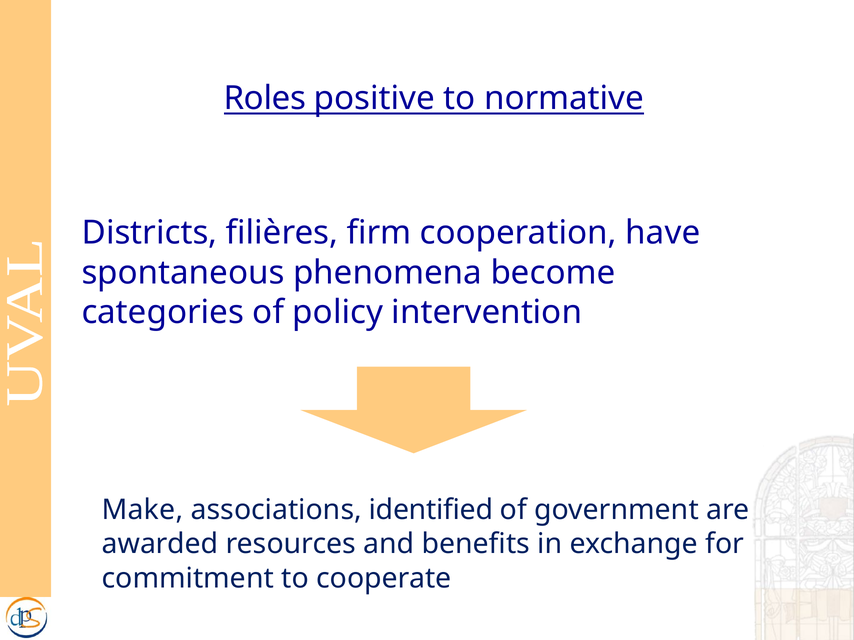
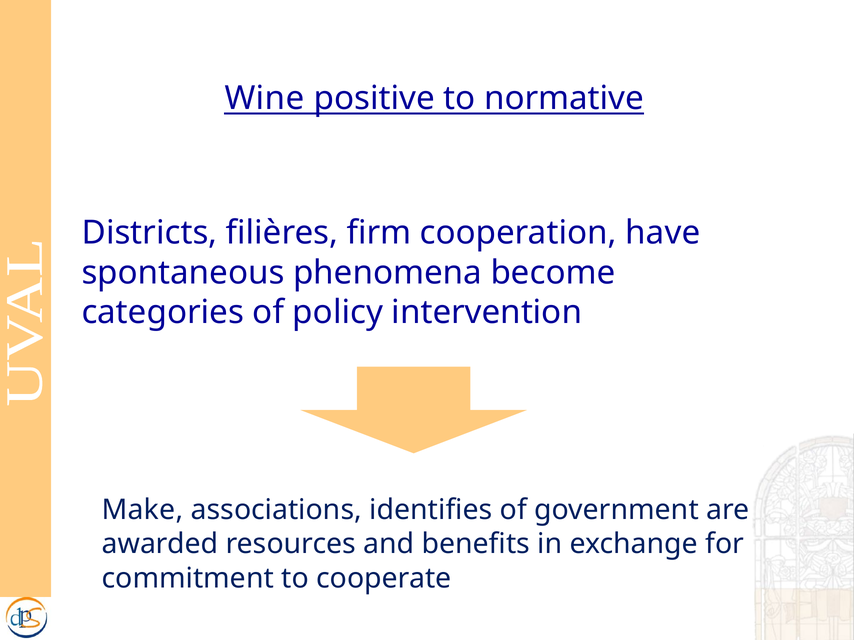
Roles: Roles -> Wine (265, 98)
identified: identified -> identifies (431, 510)
